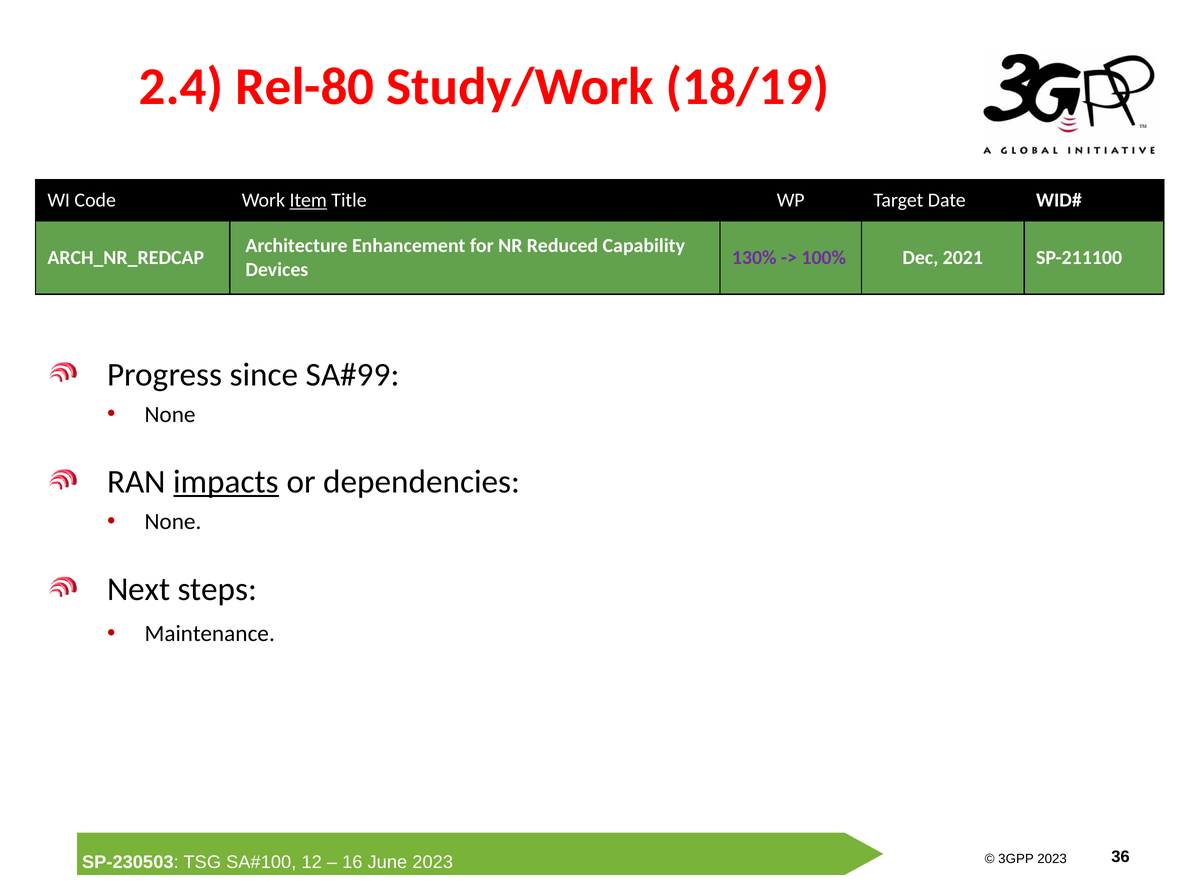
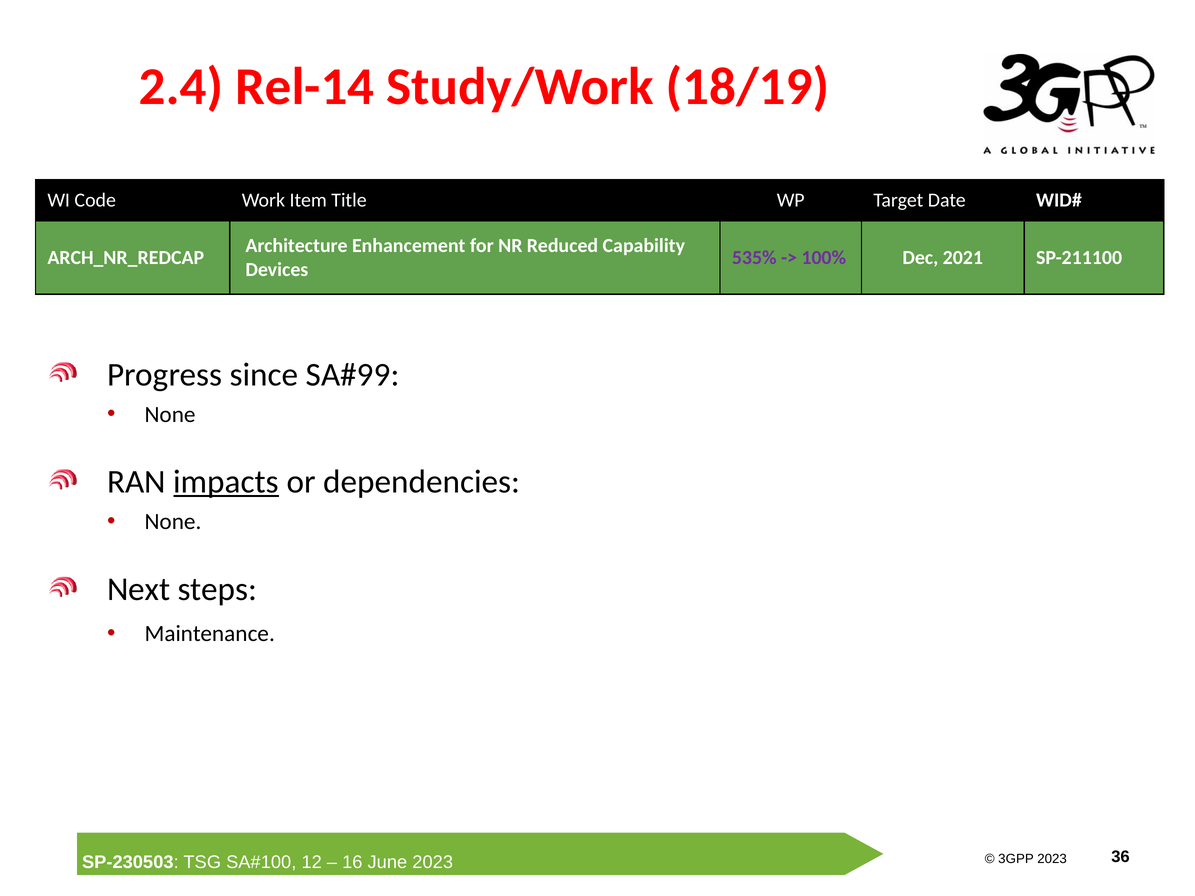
Rel-80: Rel-80 -> Rel-14 (305, 87)
Item underline: present -> none (308, 200)
130%: 130% -> 535% (754, 258)
